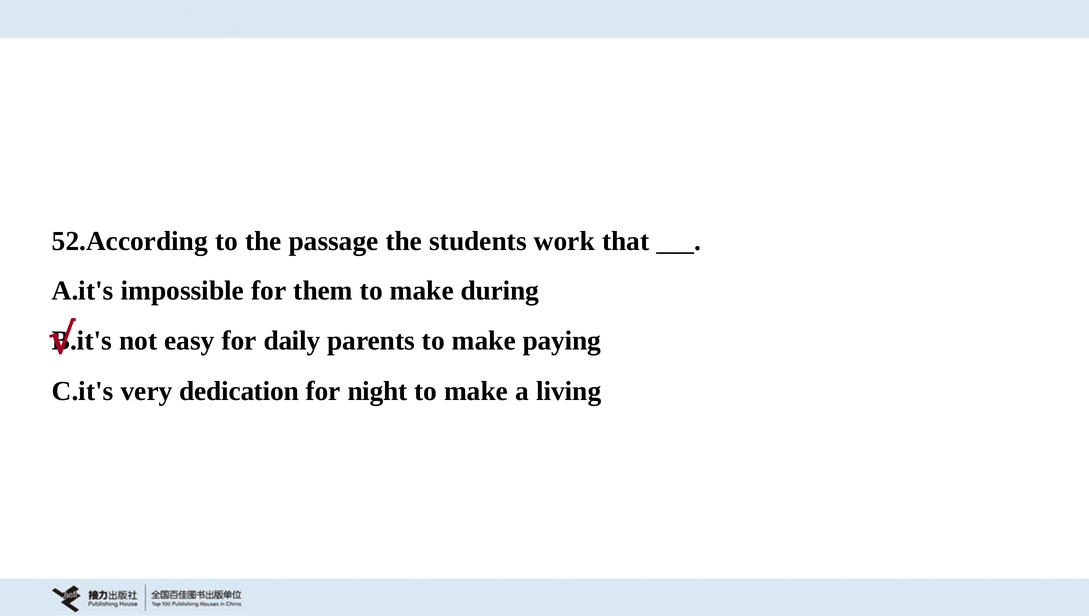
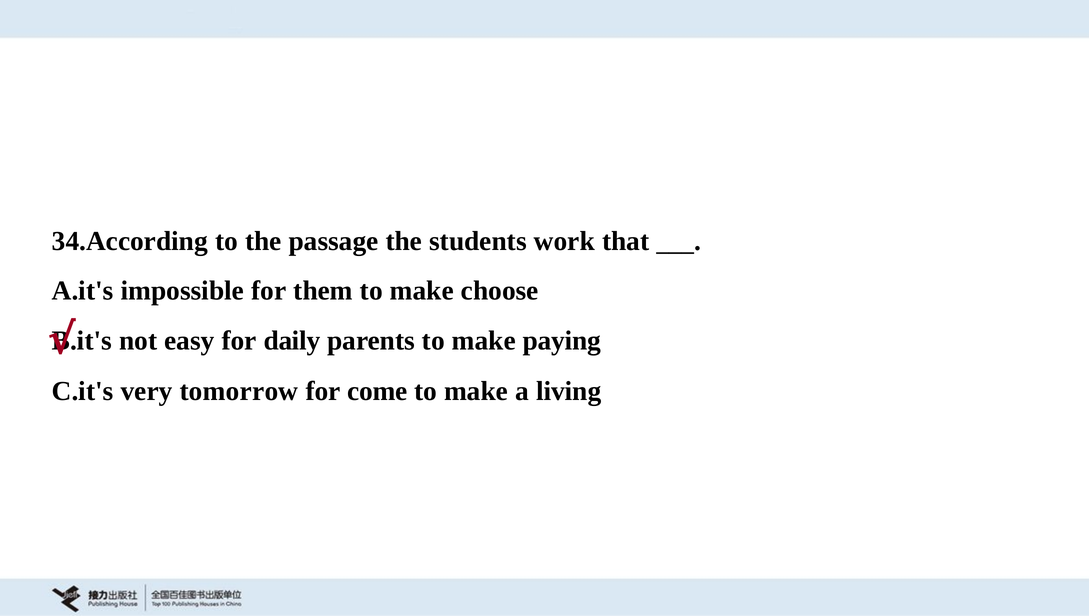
52.According: 52.According -> 34.According (130, 241)
during: during -> choose (500, 290)
dedication: dedication -> tomorrow (239, 391)
night: night -> come (377, 391)
